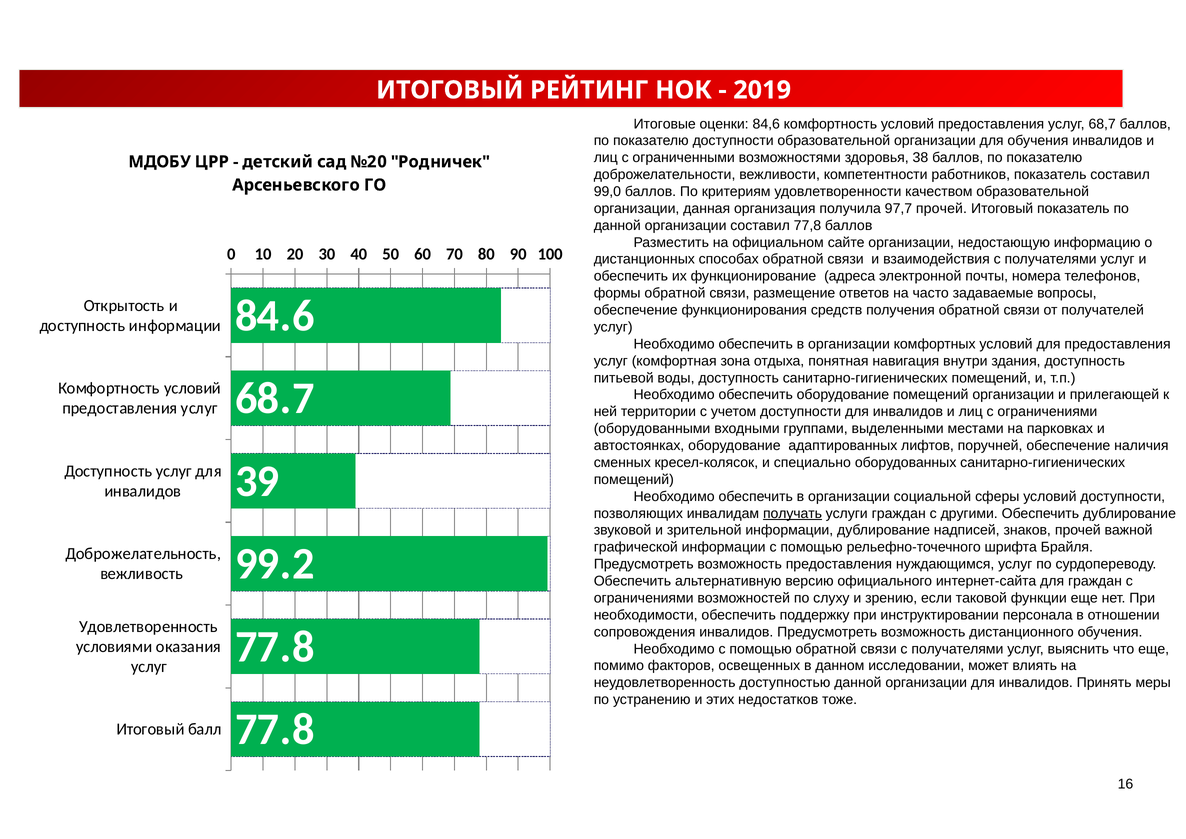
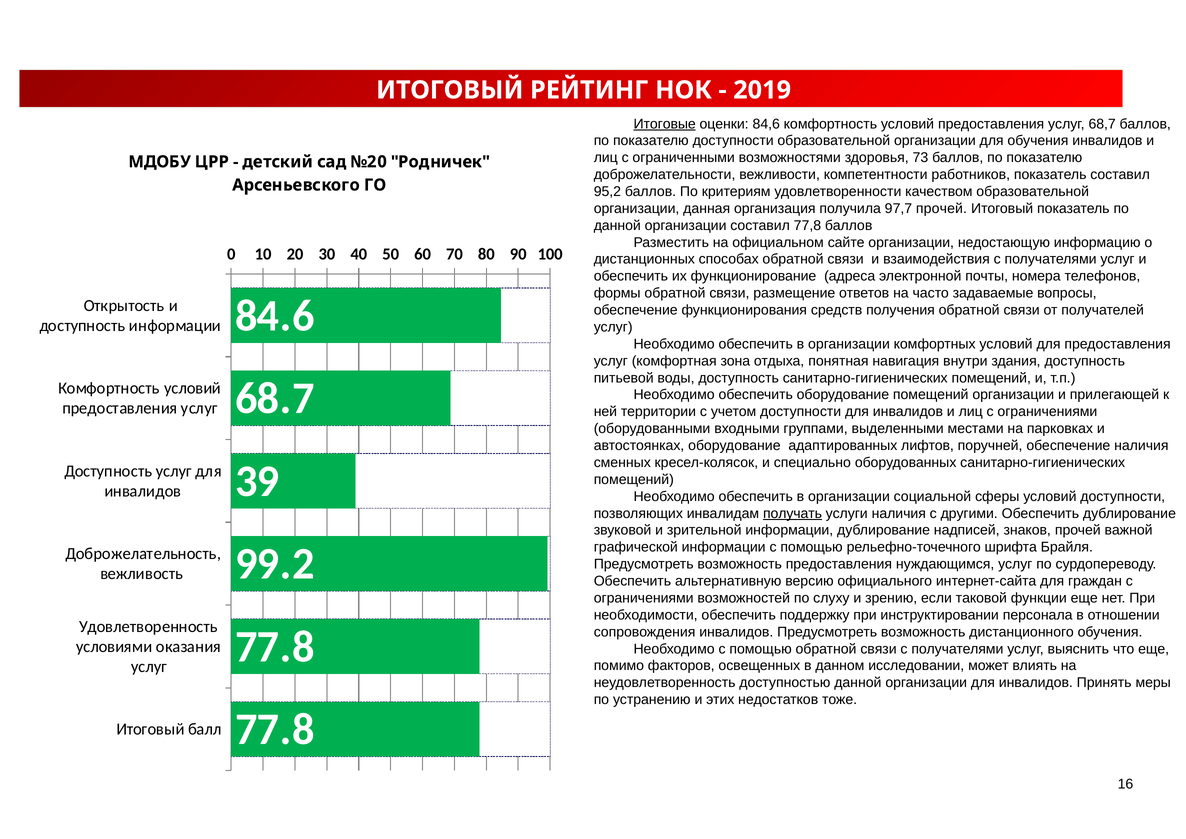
Итоговые underline: none -> present (665, 124)
38: 38 -> 73 (920, 158)
99,0: 99,0 -> 95,2 (607, 192)
услуги граждан: граждан -> наличия (899, 513)
